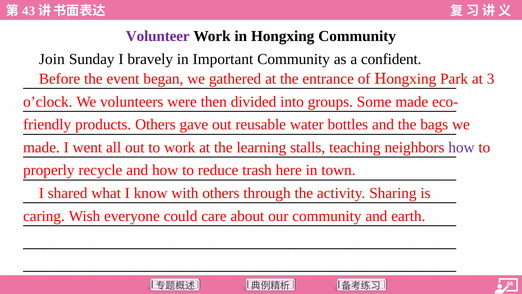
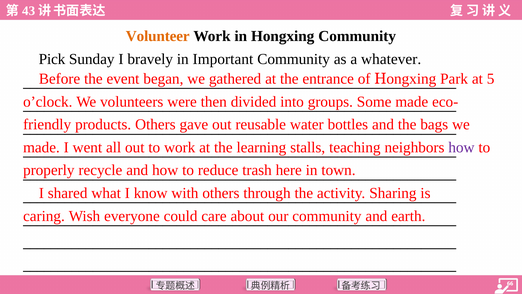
Volunteer colour: purple -> orange (158, 36)
Join: Join -> Pick (52, 59)
confident: confident -> whatever (391, 59)
3: 3 -> 5 (491, 79)
